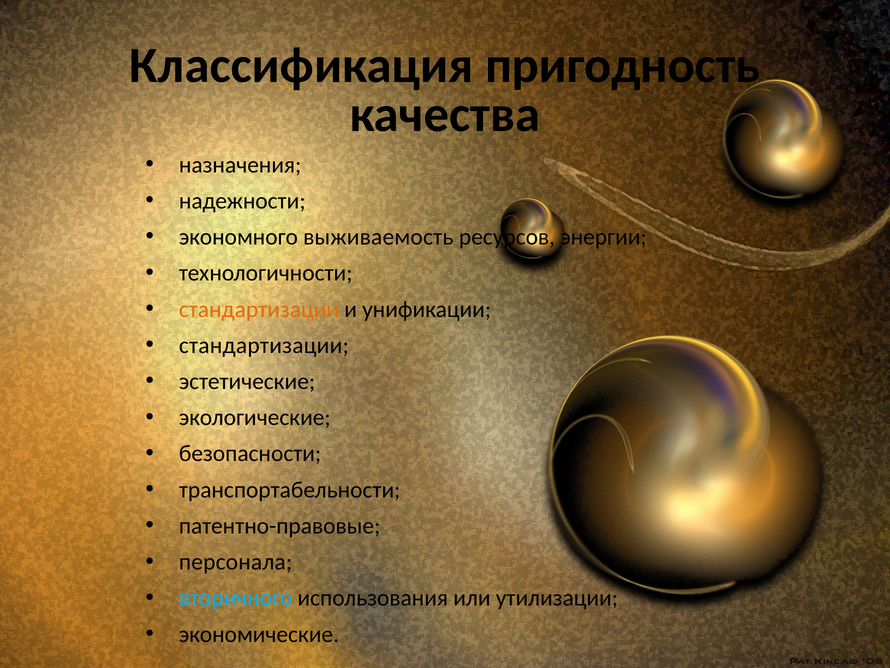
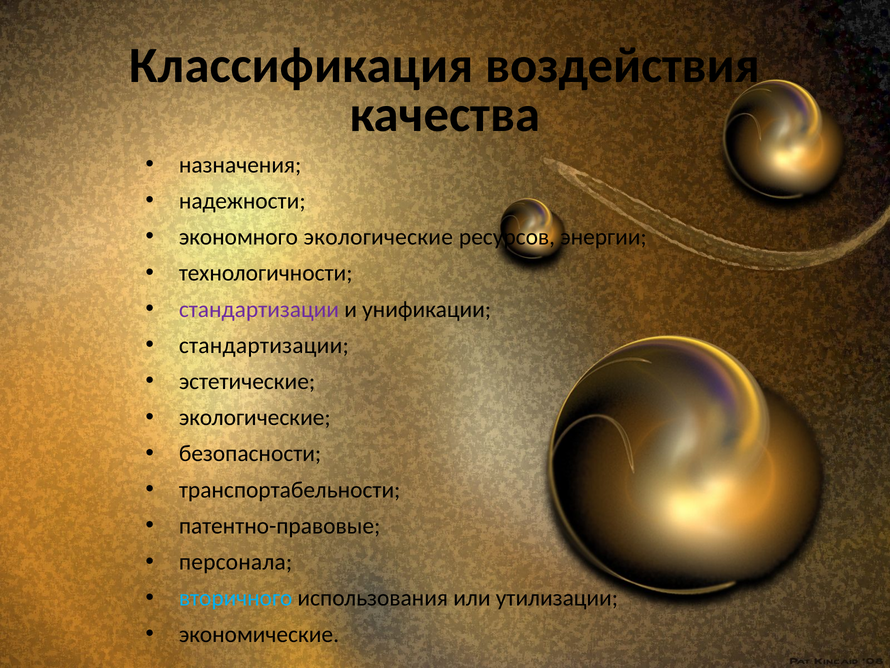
пригодность: пригодность -> воздействия (623, 66)
экономного выживаемость: выживаемость -> экологические (378, 237)
стандартизации colour: orange -> purple (259, 309)
